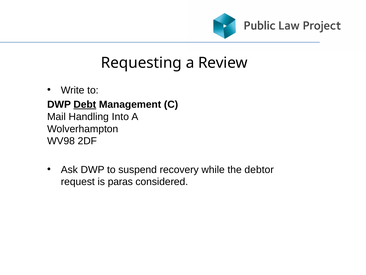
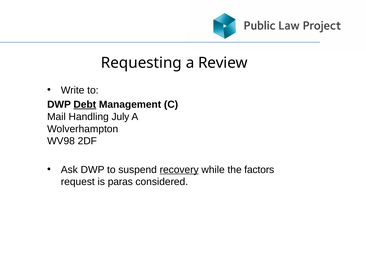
Into: Into -> July (120, 116)
recovery underline: none -> present (179, 169)
debtor: debtor -> factors (259, 169)
